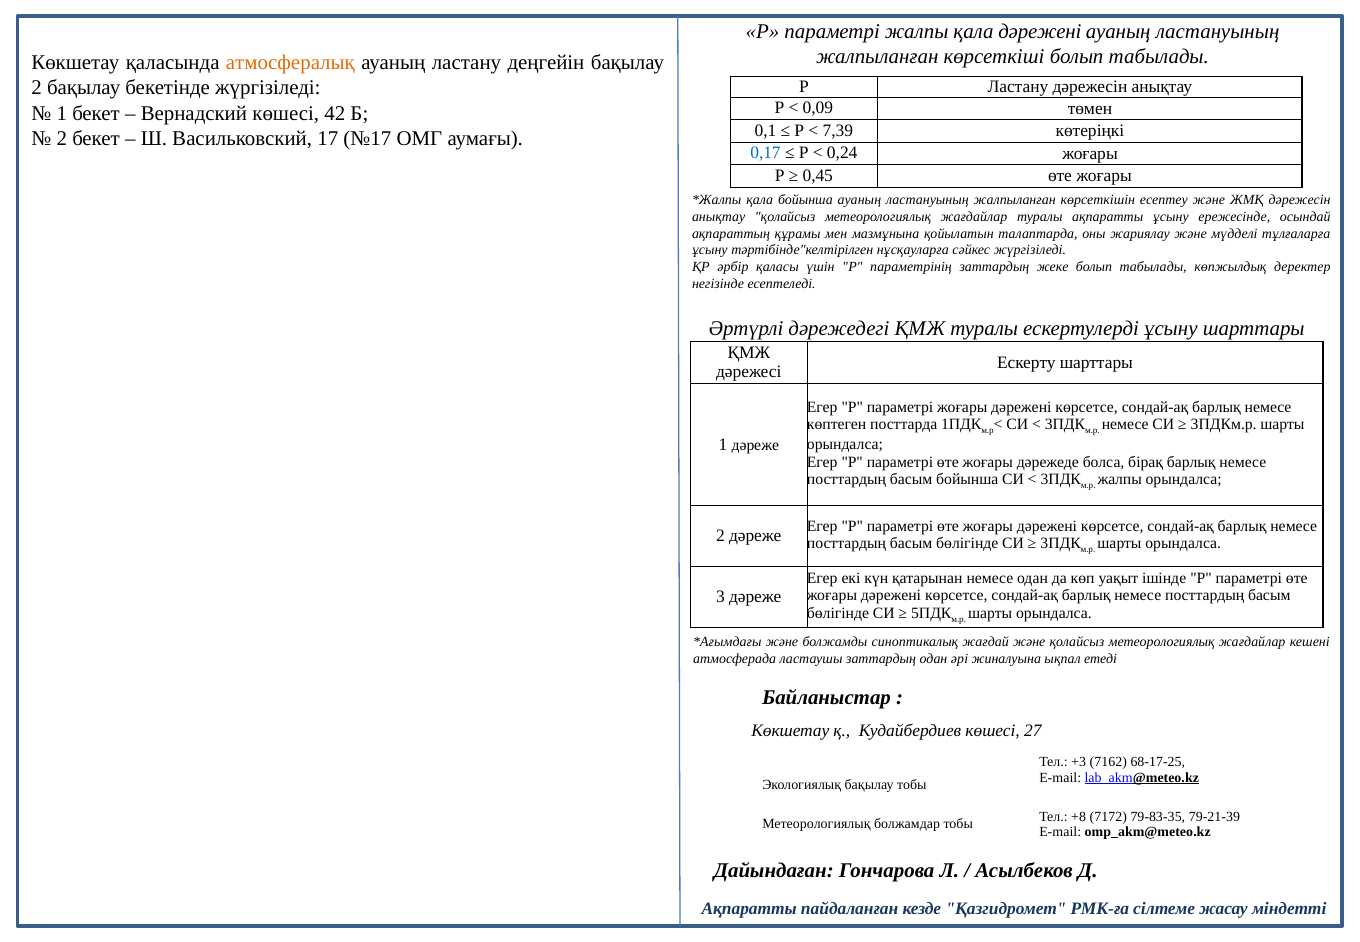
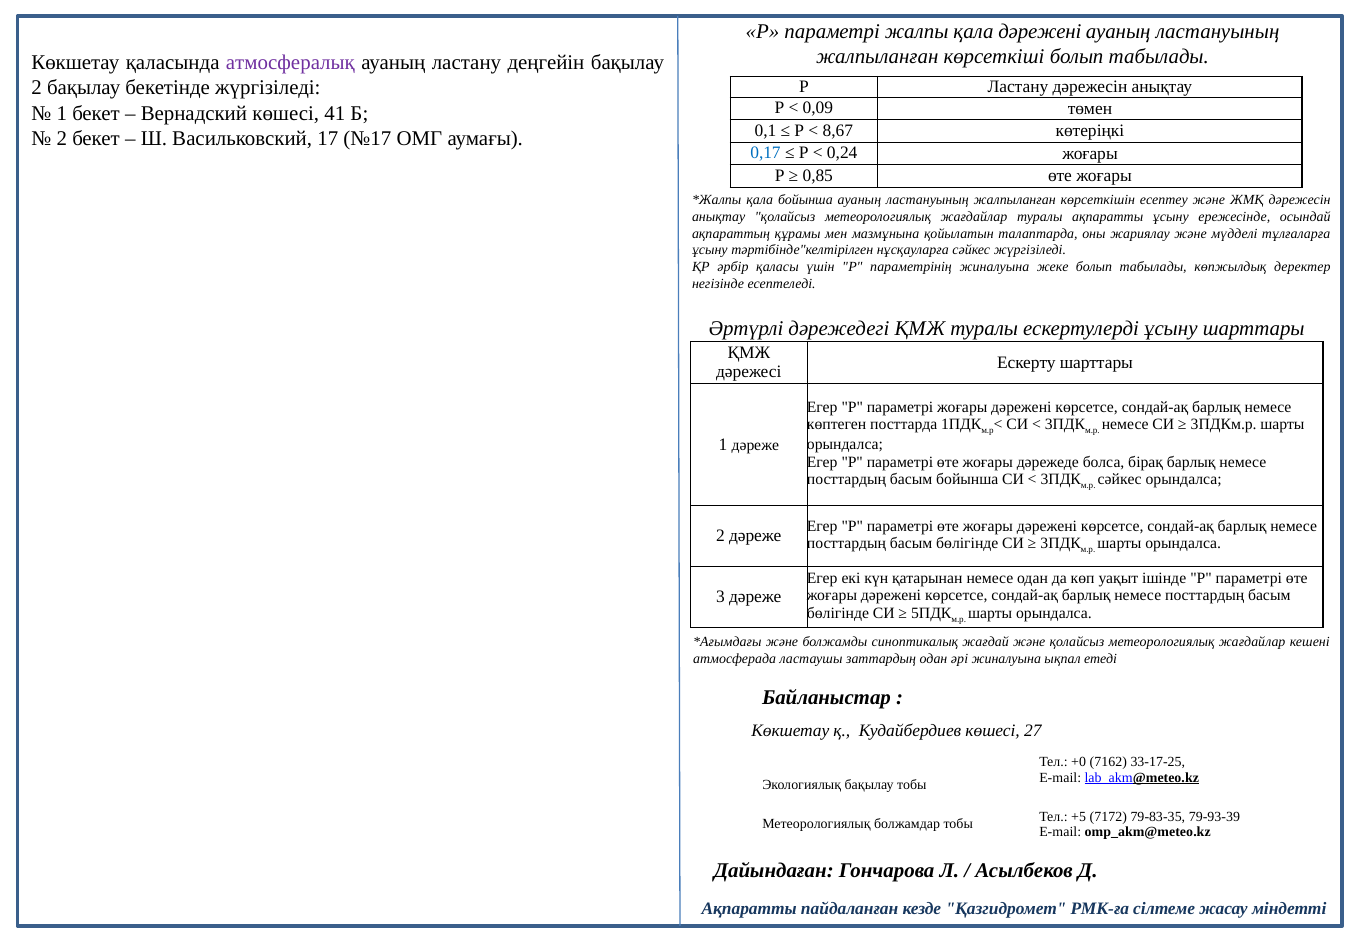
атмосфералық colour: orange -> purple (290, 63)
42: 42 -> 41 (335, 113)
7,39: 7,39 -> 8,67 (838, 131)
0,45: 0,45 -> 0,85 (818, 175)
параметрінің заттардың: заттардың -> жиналуына (994, 267)
жалпы: жалпы -> сәйкес (1120, 479)
+3: +3 -> +0 (1079, 762)
68-17-25: 68-17-25 -> 33-17-25 (1158, 762)
+8: +8 -> +5 (1079, 816)
79-21-39: 79-21-39 -> 79-93-39 (1214, 816)
